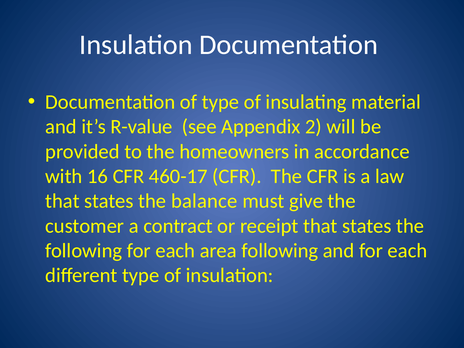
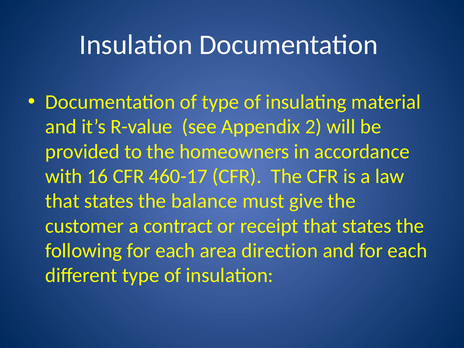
area following: following -> direction (280, 251)
